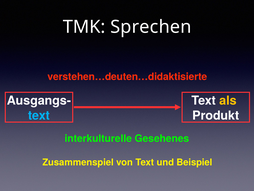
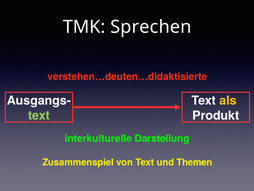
text colour: light blue -> light green (39, 115)
Gesehenes: Gesehenes -> Darstellung (162, 138)
Beispiel: Beispiel -> Themen (194, 162)
